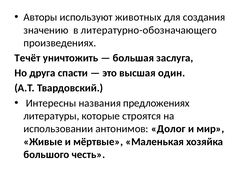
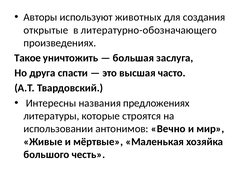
значению: значению -> открытые (46, 30)
Течёт: Течёт -> Такое (28, 58)
один: один -> часто (172, 73)
Долог: Долог -> Вечно (168, 129)
